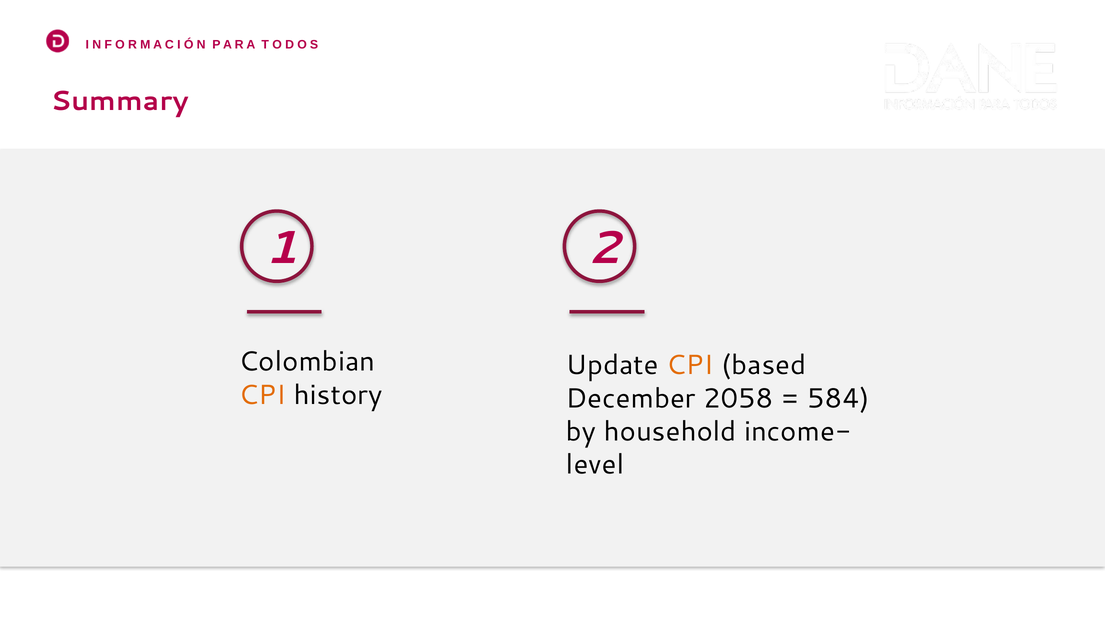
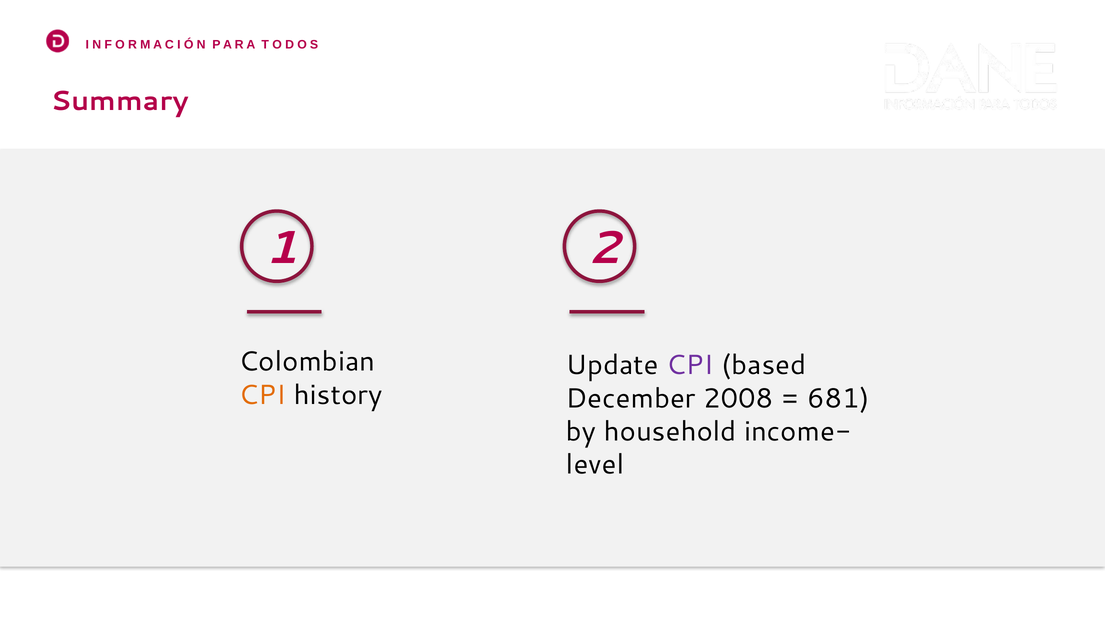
CPI colour: orange -> purple (690, 365)
2058: 2058 -> 2008 (738, 398)
584: 584 -> 681 (839, 398)
